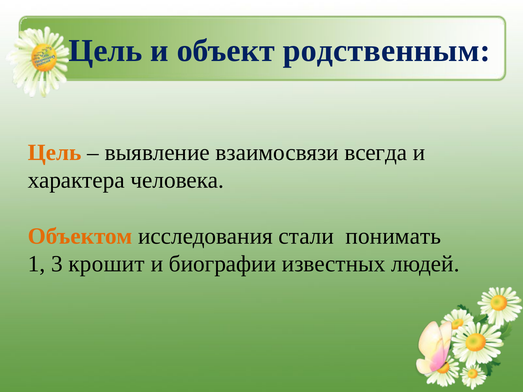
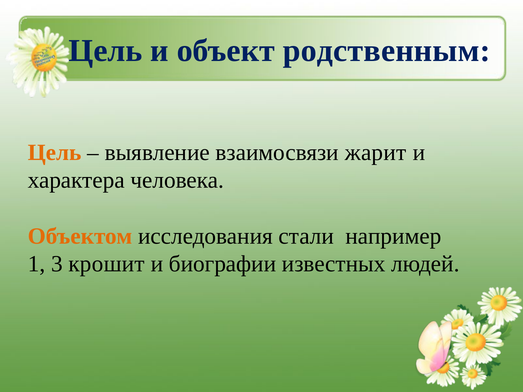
всегда: всегда -> жарит (376, 153)
понимать: понимать -> например (393, 236)
